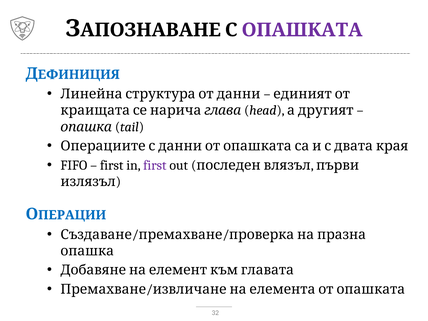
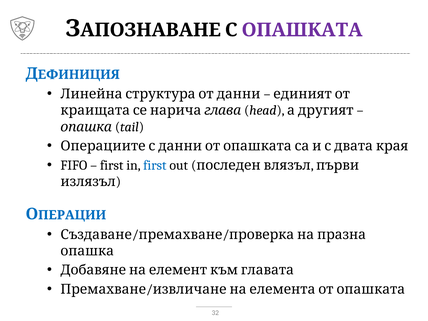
first colour: purple -> blue (155, 165)
